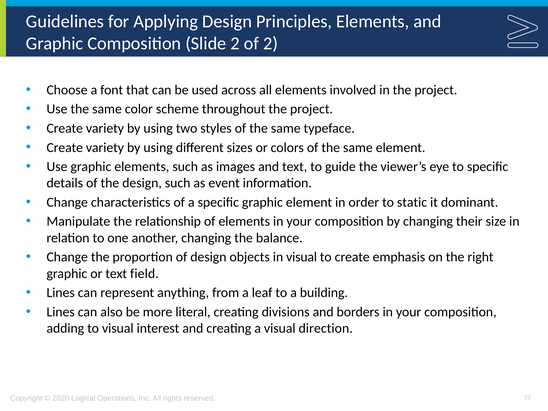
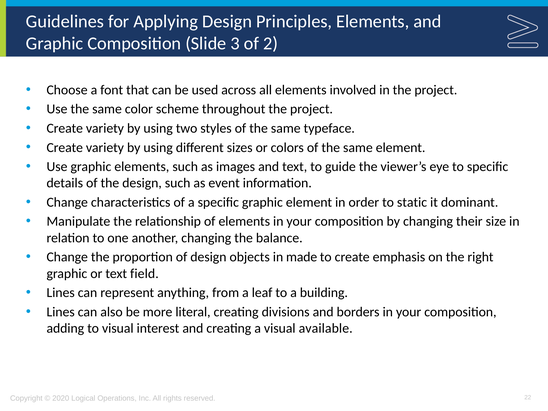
Slide 2: 2 -> 3 (235, 44)
in visual: visual -> made (302, 257)
direction: direction -> available (326, 328)
